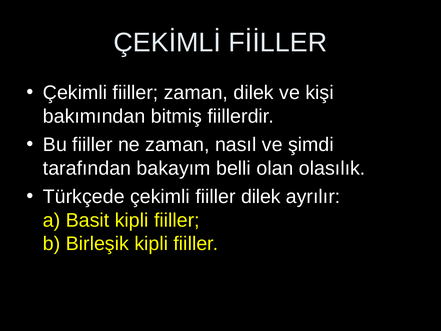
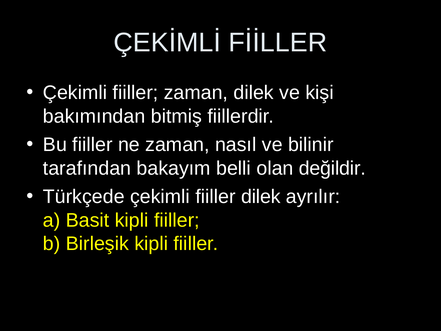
şimdi: şimdi -> bilinir (311, 145)
olasılık: olasılık -> değildir (332, 168)
